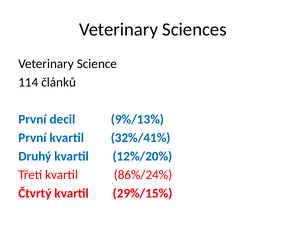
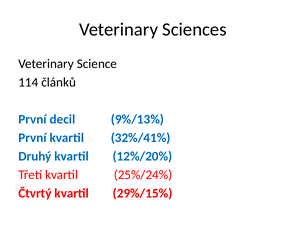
86%/24%: 86%/24% -> 25%/24% (143, 175)
